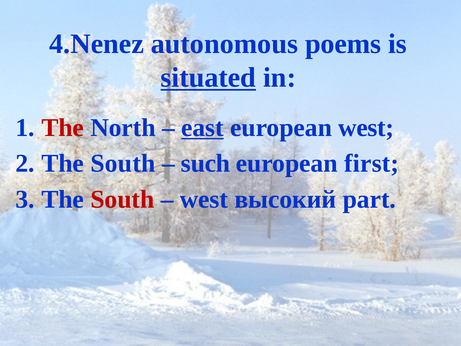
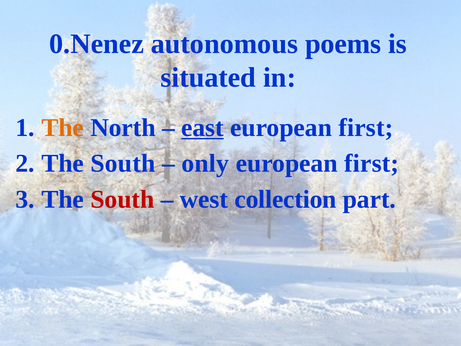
4.Nenez: 4.Nenez -> 0.Nenez (97, 44)
situated underline: present -> none (208, 78)
The colour: red -> orange (63, 128)
west: west -> first (366, 128)
such: such -> only (205, 163)
высокий: высокий -> collection (286, 199)
